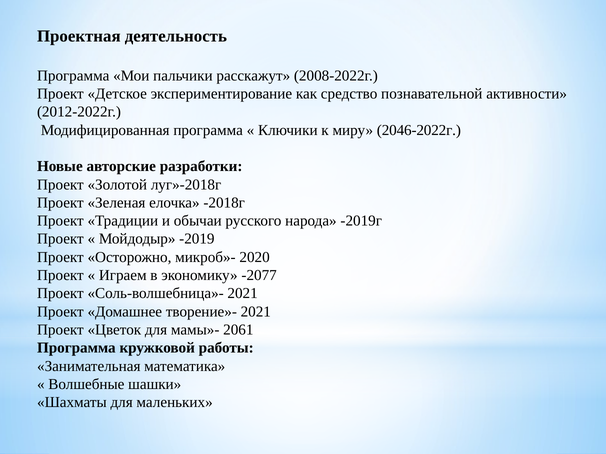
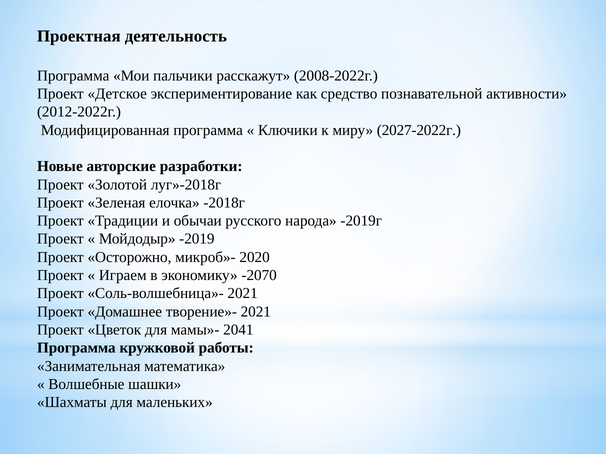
2046-2022г: 2046-2022г -> 2027-2022г (419, 130)
-2077: -2077 -> -2070 (259, 276)
2061: 2061 -> 2041 (238, 330)
